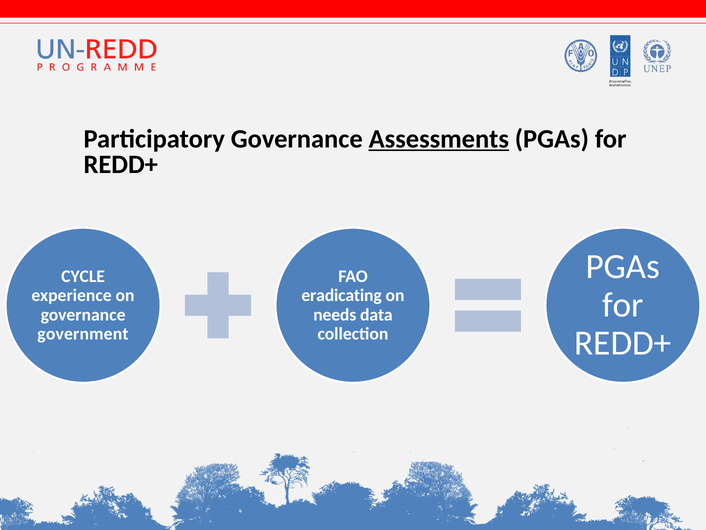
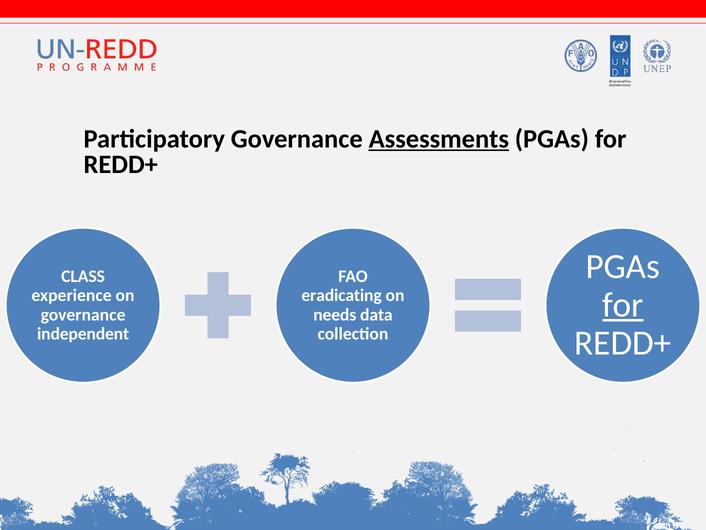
CYCLE: CYCLE -> CLASS (83, 276)
for underline: none -> present (623, 305)
government: government -> independent (83, 333)
